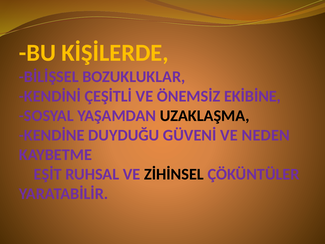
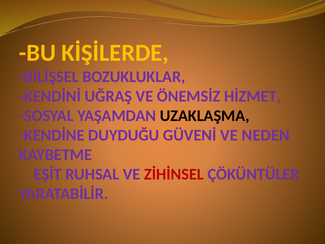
ÇEŞİTLİ: ÇEŞİTLİ -> UĞRAŞ (108, 96)
EKİBİNE: EKİBİNE -> HİZMET (252, 96)
ZİHİNSEL colour: black -> red (174, 174)
